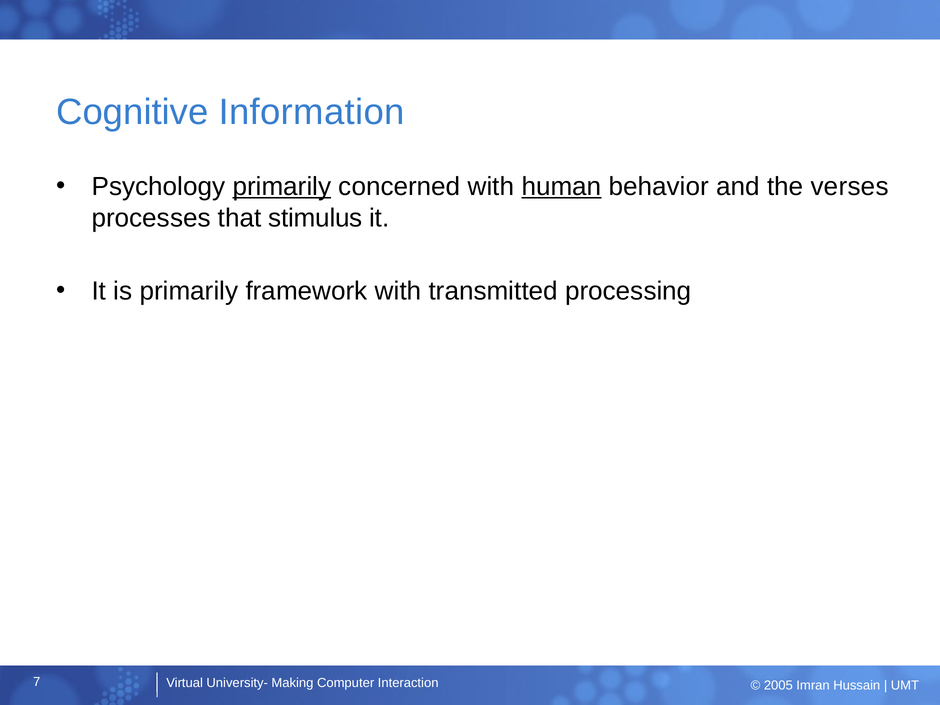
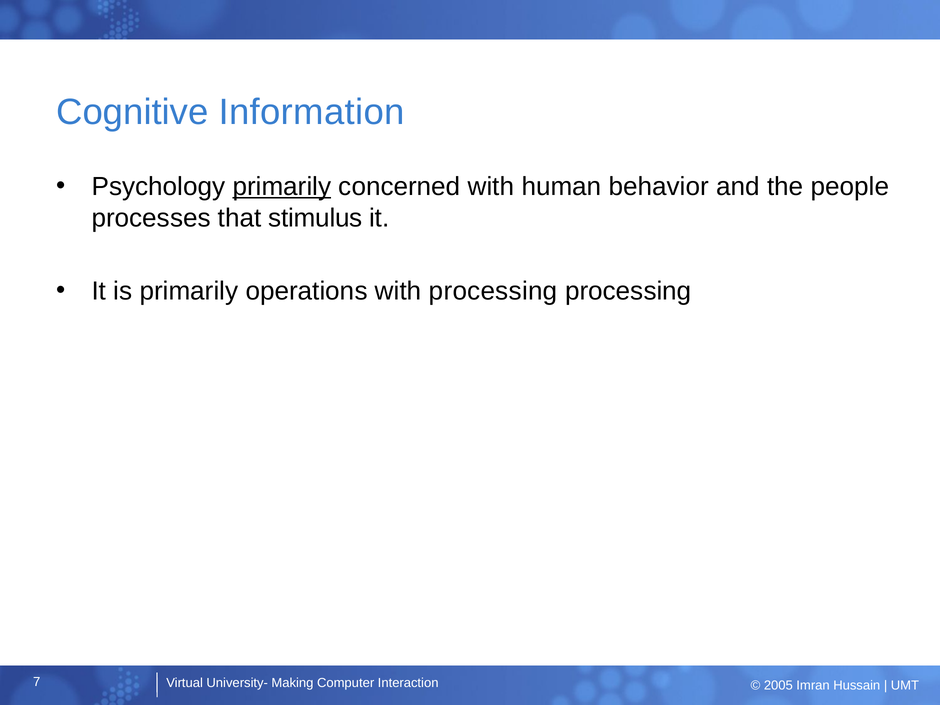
human underline: present -> none (562, 187)
verses: verses -> people (850, 187)
framework: framework -> operations (307, 291)
with transmitted: transmitted -> processing (493, 291)
